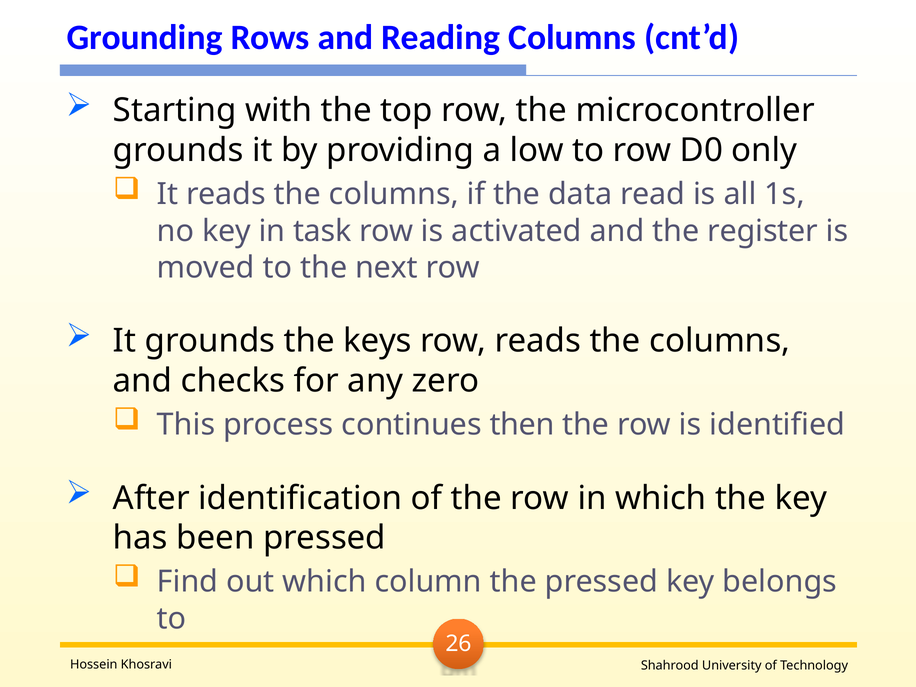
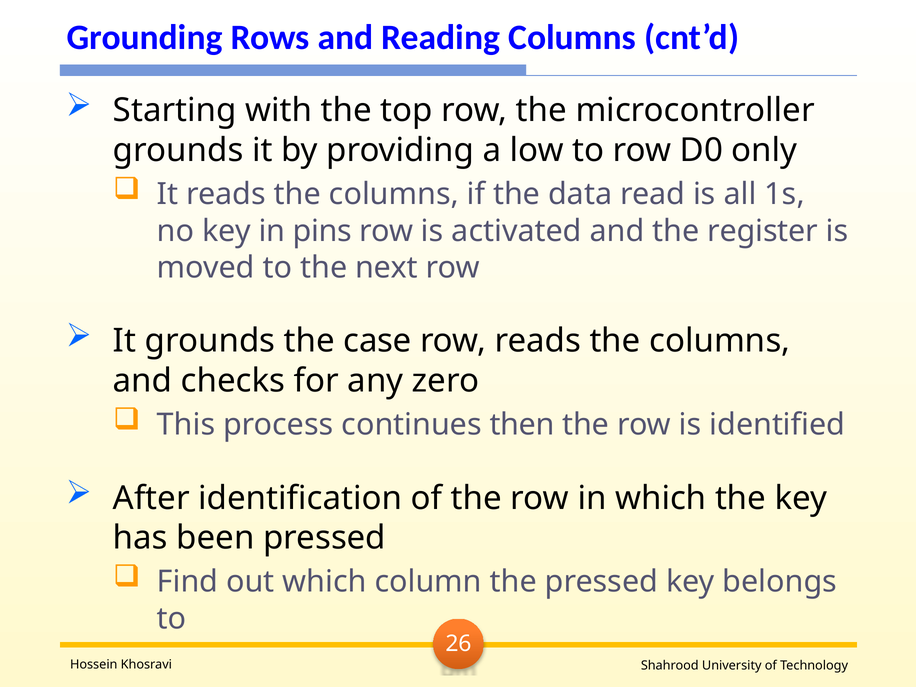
task: task -> pins (322, 231)
keys: keys -> case (378, 341)
